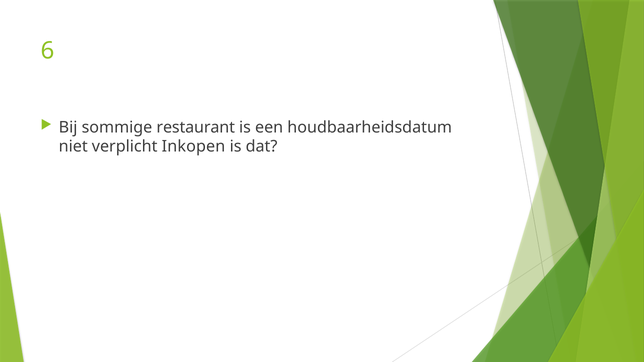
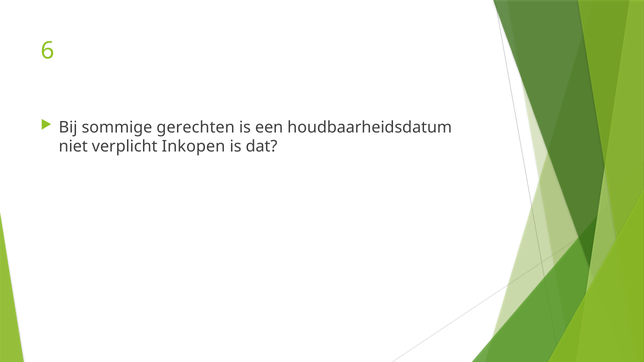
restaurant: restaurant -> gerechten (196, 127)
